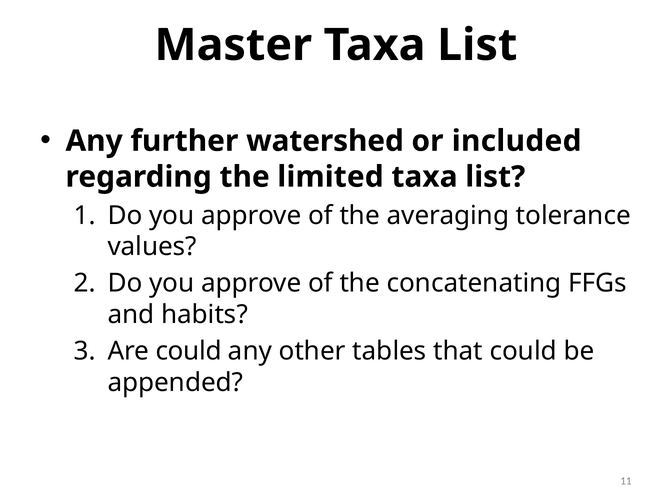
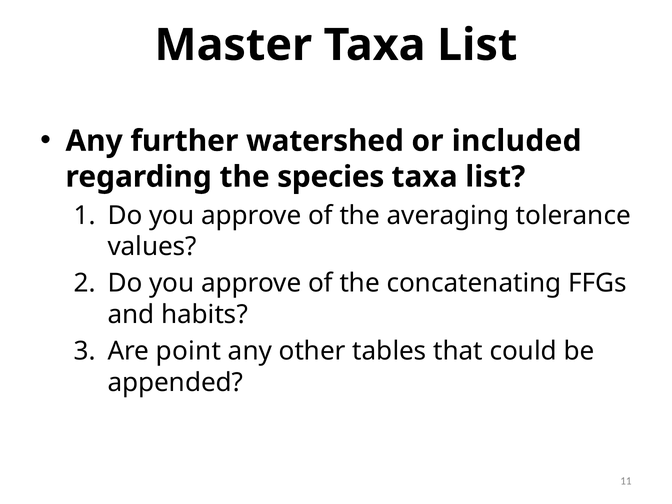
limited: limited -> species (331, 177)
Are could: could -> point (188, 351)
